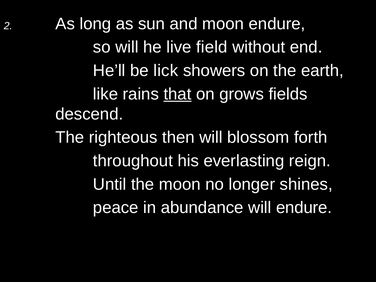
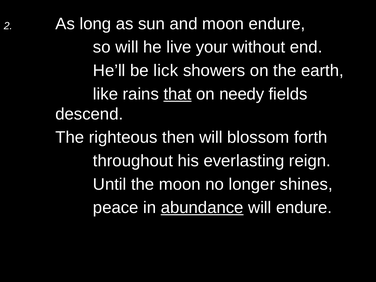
field: field -> your (212, 47)
grows: grows -> needy (242, 94)
abundance underline: none -> present (202, 208)
